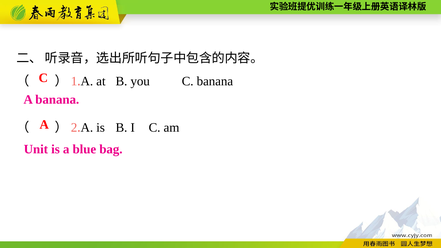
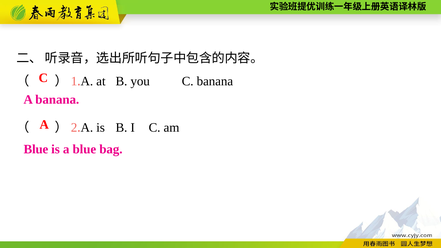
Unit: Unit -> Blue (36, 149)
